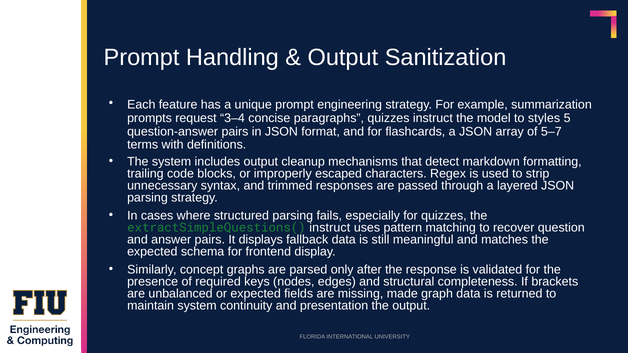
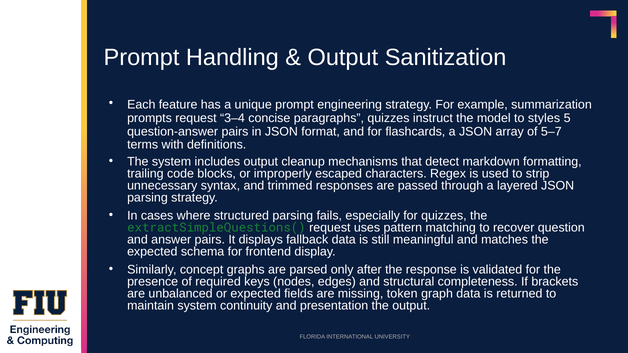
extractSimpleQuestions( instruct: instruct -> request (330, 228)
made: made -> token (402, 294)
